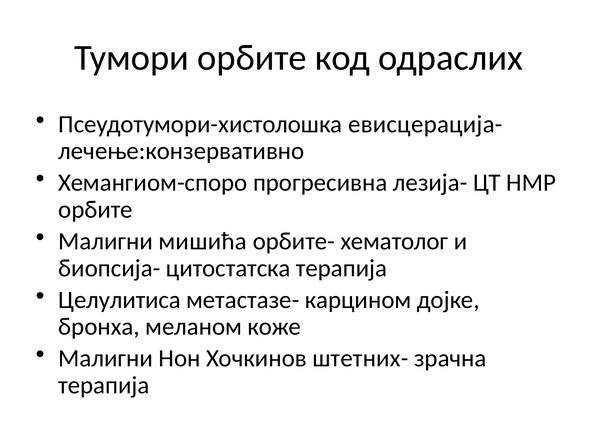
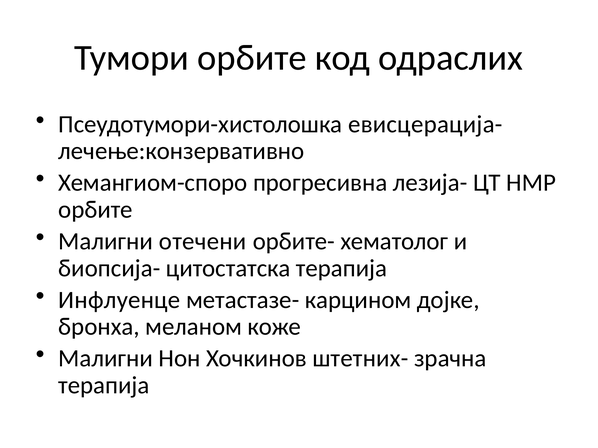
мишића: мишића -> отечени (203, 242)
Целулитиса: Целулитиса -> Инфлуенце (119, 300)
